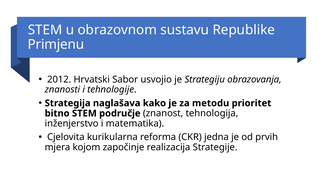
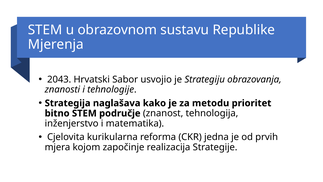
Primjenu: Primjenu -> Mjerenja (56, 44)
2012: 2012 -> 2043 (59, 79)
